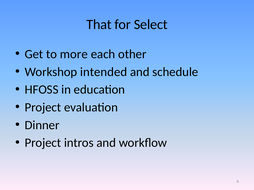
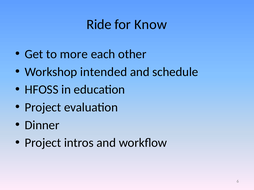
That: That -> Ride (99, 24)
Select: Select -> Know (151, 24)
